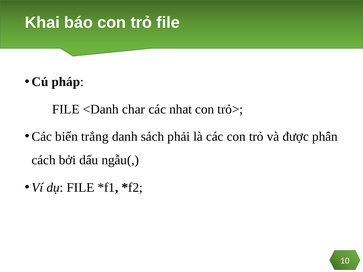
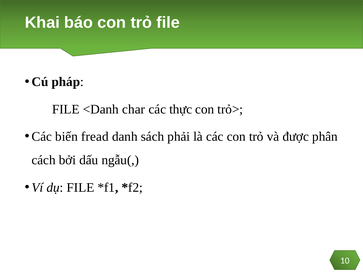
nhat: nhat -> thực (181, 109)
trắng: trắng -> fread (95, 137)
